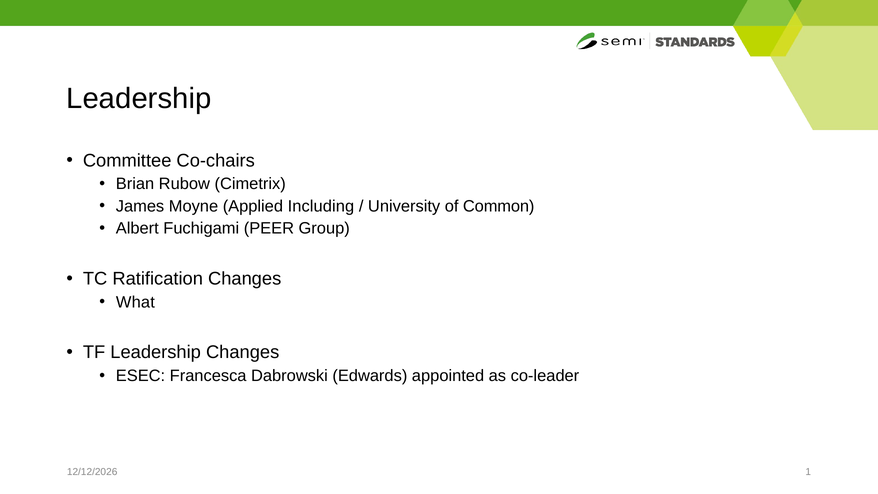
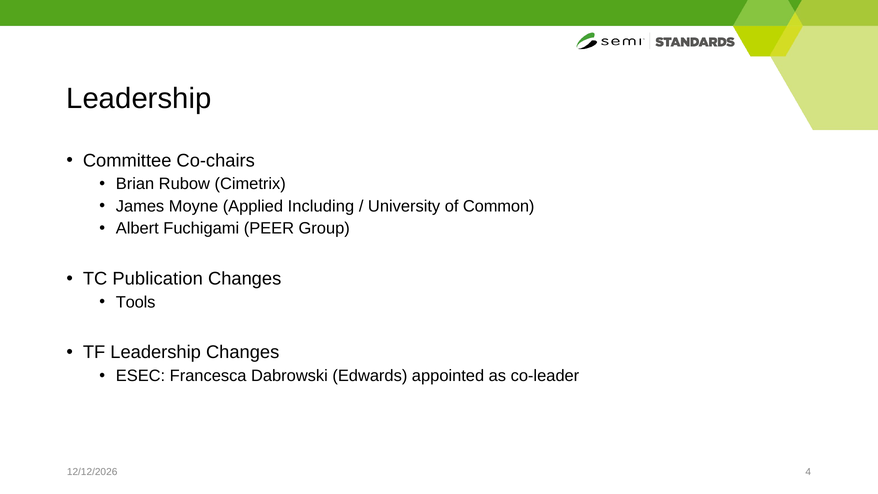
Ratification: Ratification -> Publication (158, 279)
What: What -> Tools (136, 302)
1: 1 -> 4 (808, 472)
